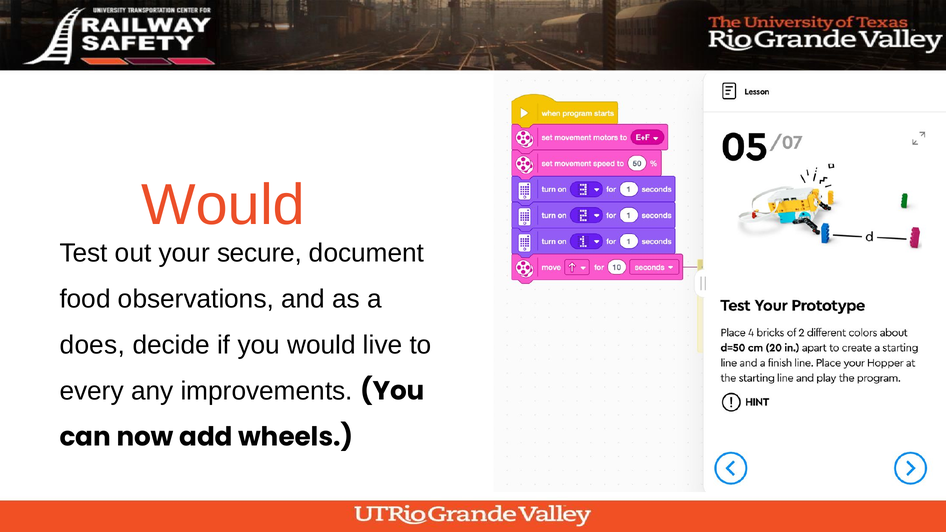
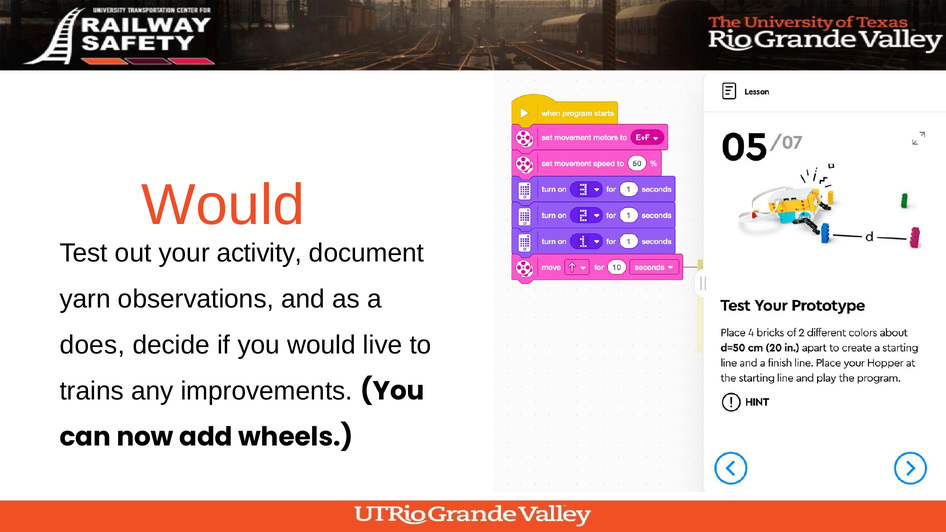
secure: secure -> activity (259, 253)
food: food -> yarn (85, 299)
every: every -> trains (92, 391)
